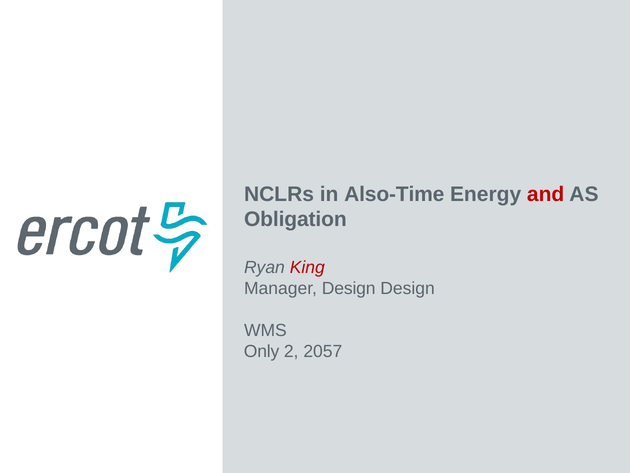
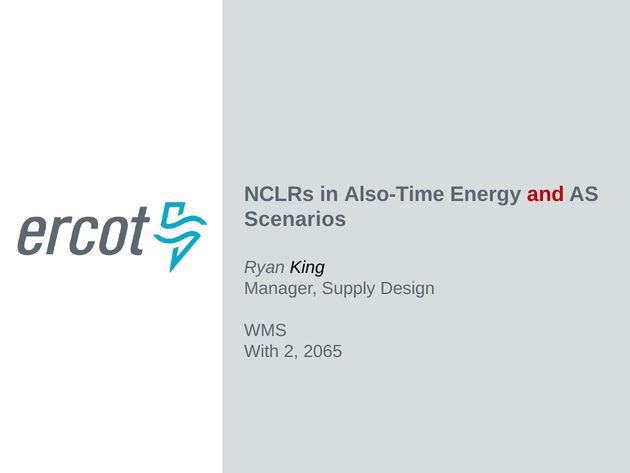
Obligation: Obligation -> Scenarios (295, 219)
King colour: red -> black (307, 267)
Manager Design: Design -> Supply (349, 288)
Only: Only -> With (261, 351)
2057: 2057 -> 2065 (323, 351)
